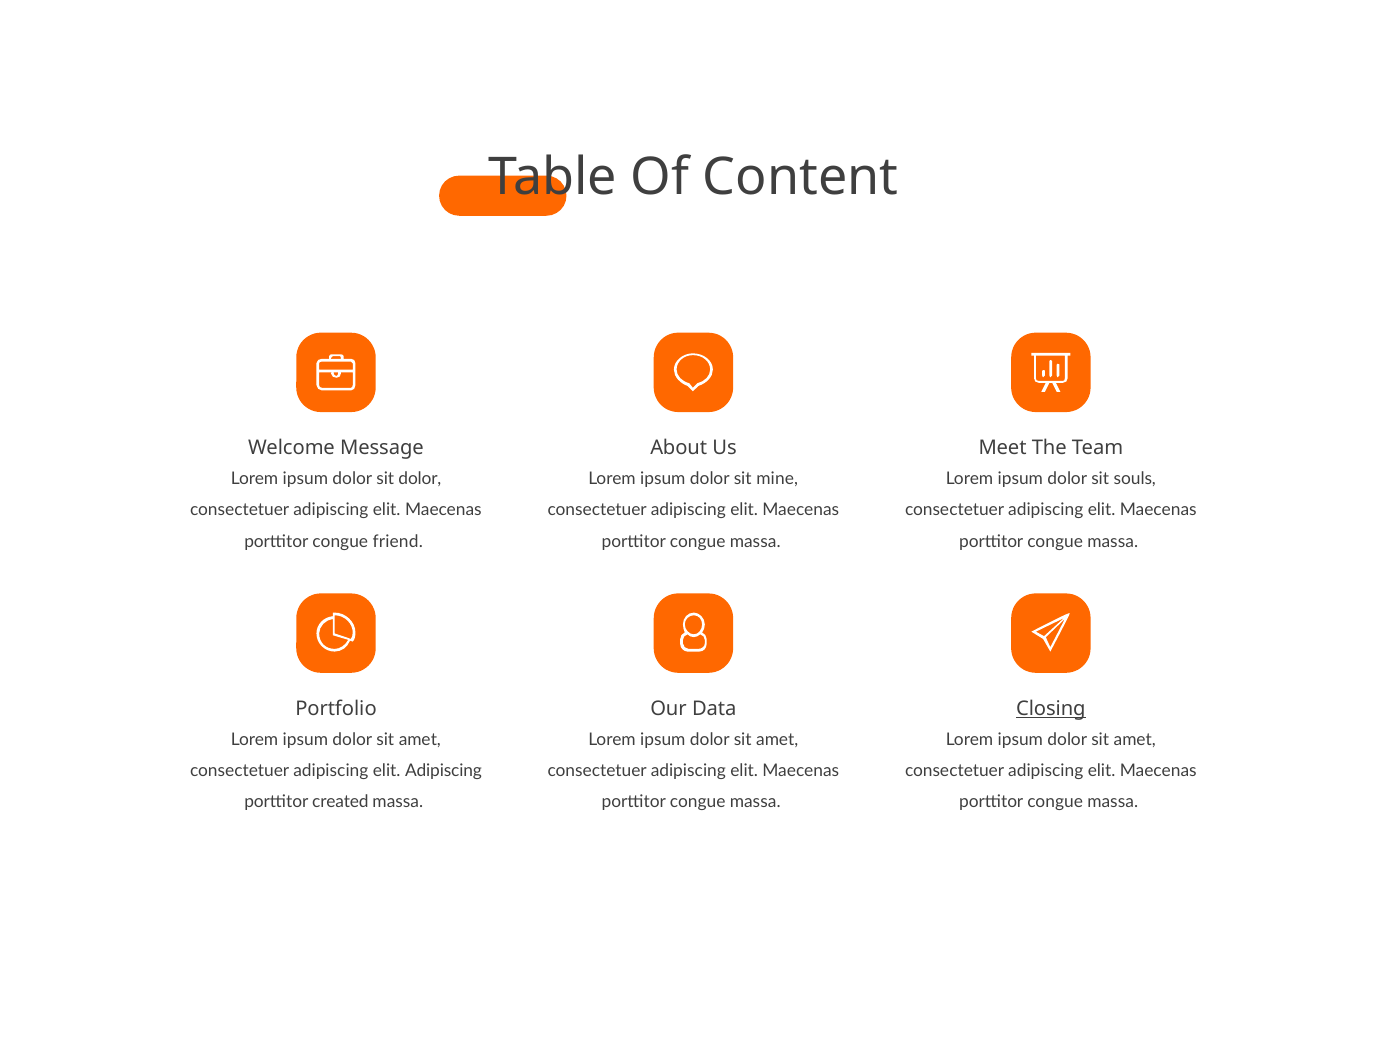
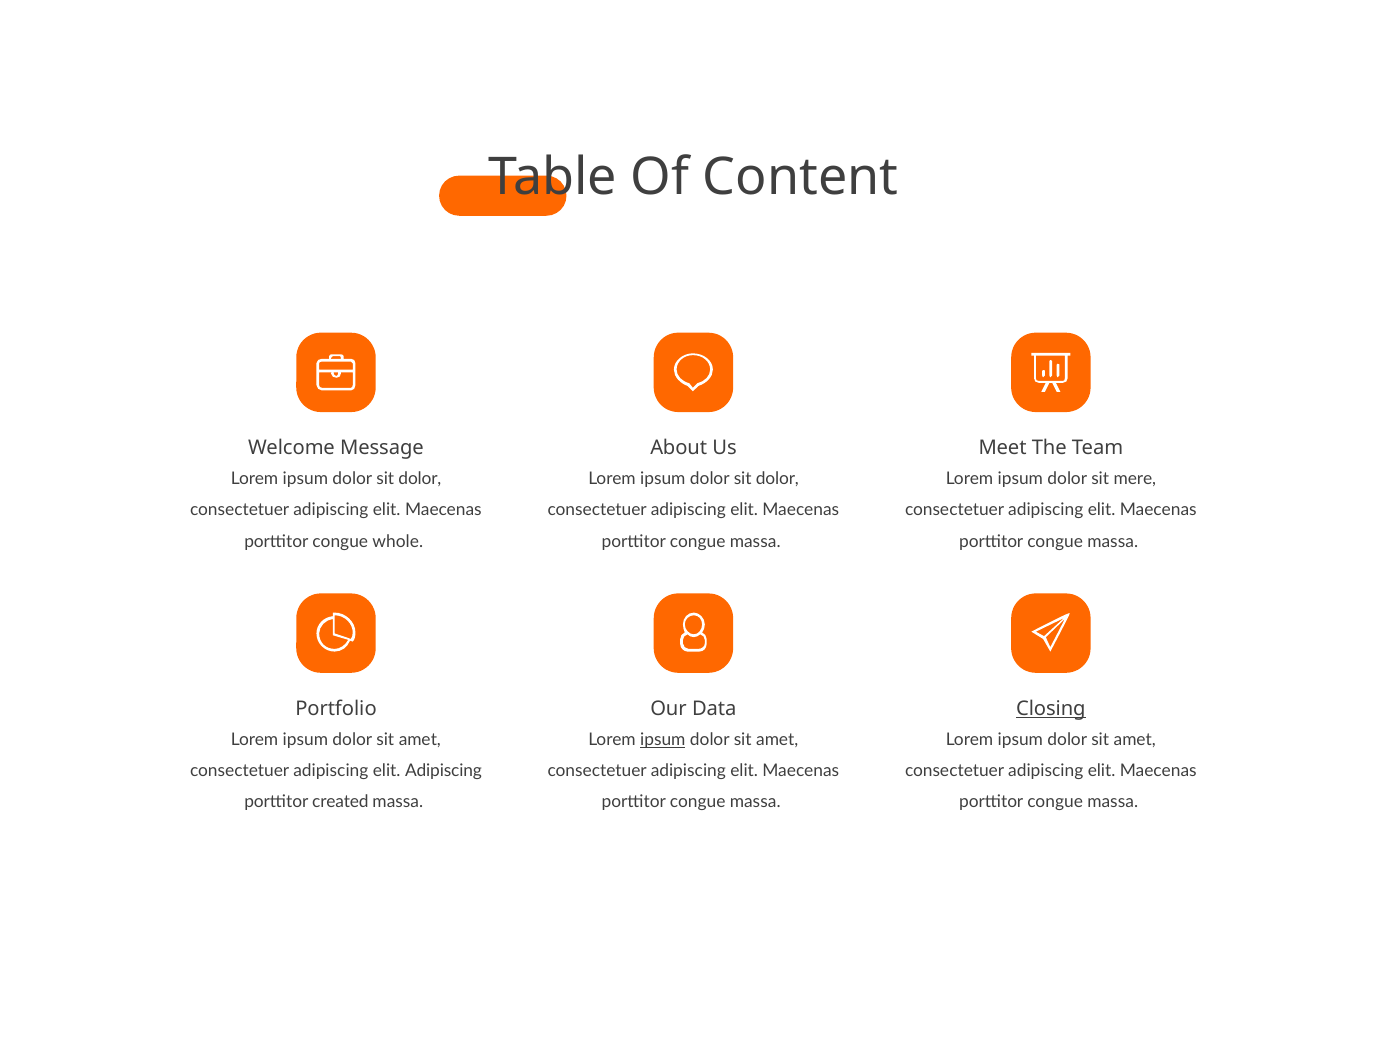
mine: mine -> dolor (777, 479)
souls: souls -> mere (1135, 479)
friend: friend -> whole (398, 542)
ipsum underline: none -> present (663, 740)
